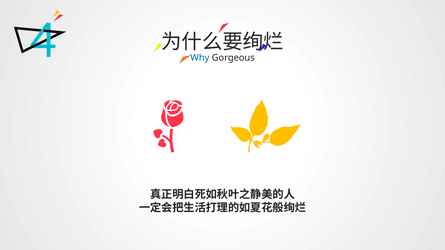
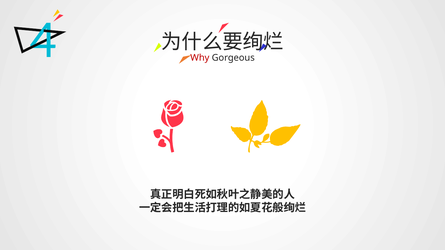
Why colour: blue -> red (200, 58)
